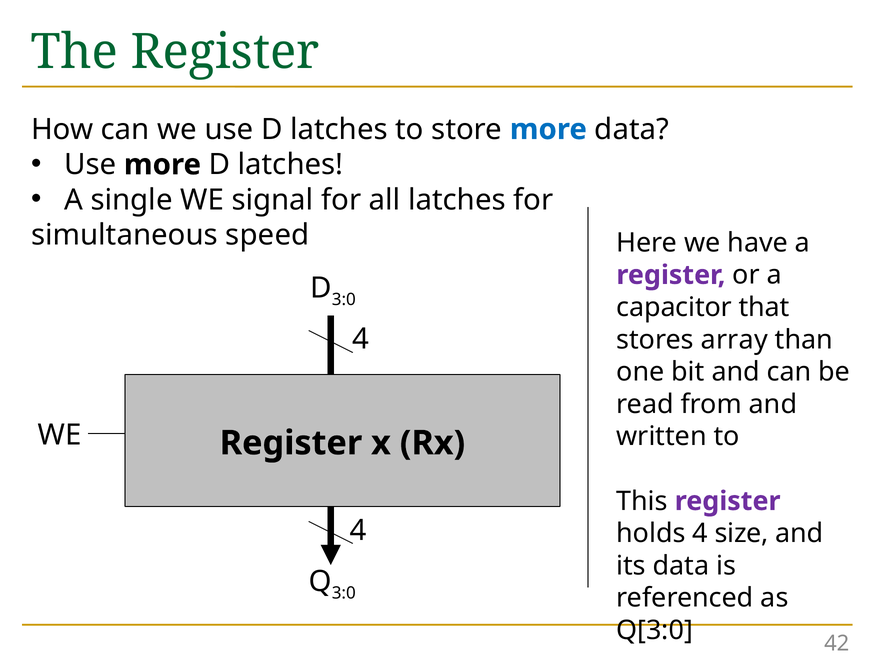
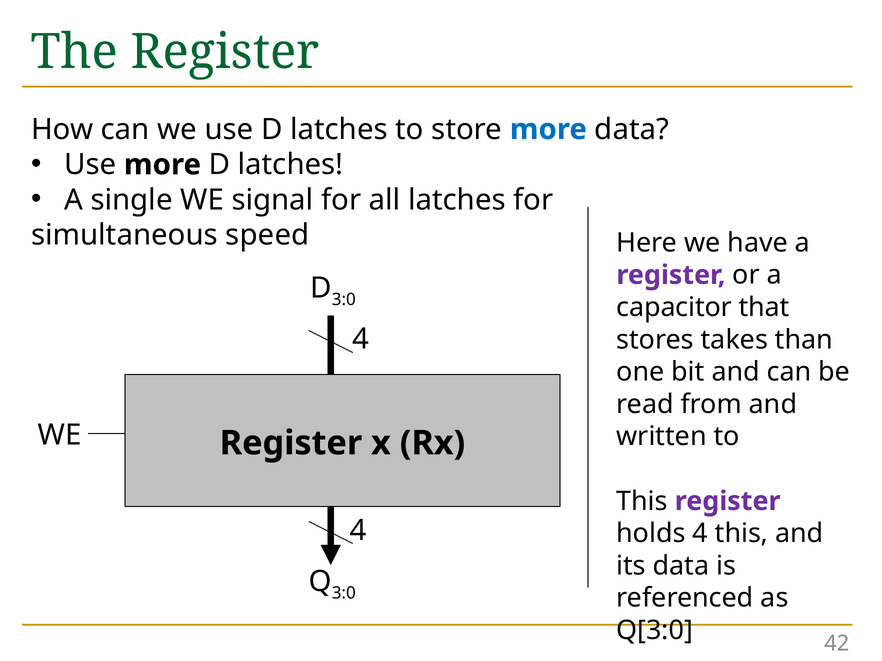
array: array -> takes (734, 340)
4 size: size -> this (742, 534)
